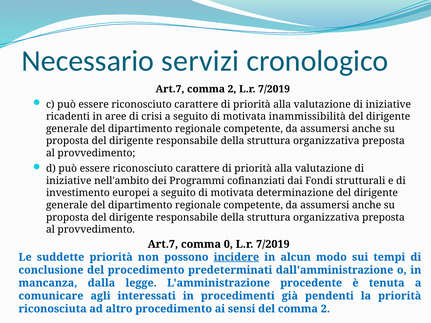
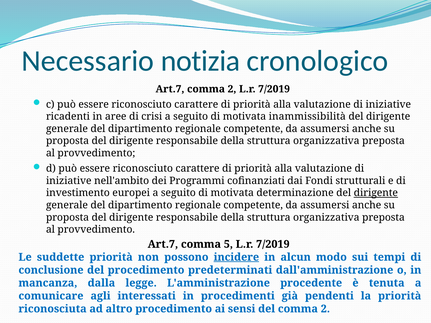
servizi: servizi -> notizia (201, 61)
dirigente underline: none -> present (376, 193)
0: 0 -> 5 (228, 244)
